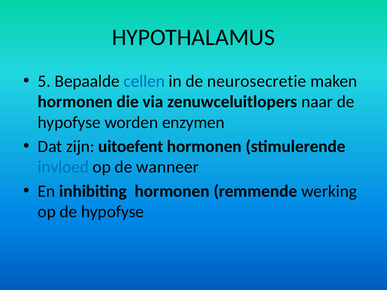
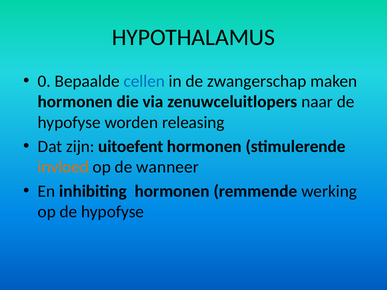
5: 5 -> 0 (44, 81)
neurosecretie: neurosecretie -> zwangerschap (257, 81)
enzymen: enzymen -> releasing (193, 122)
invloed colour: blue -> orange (63, 167)
